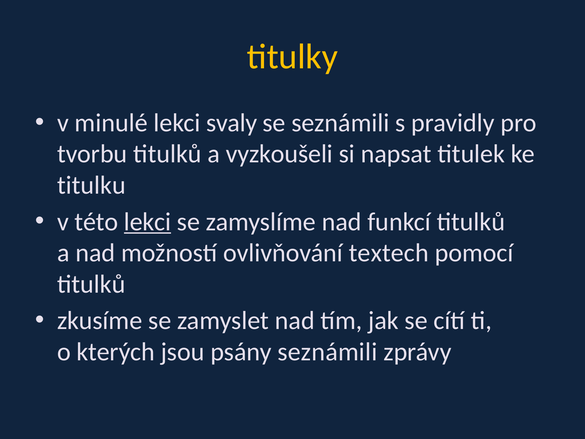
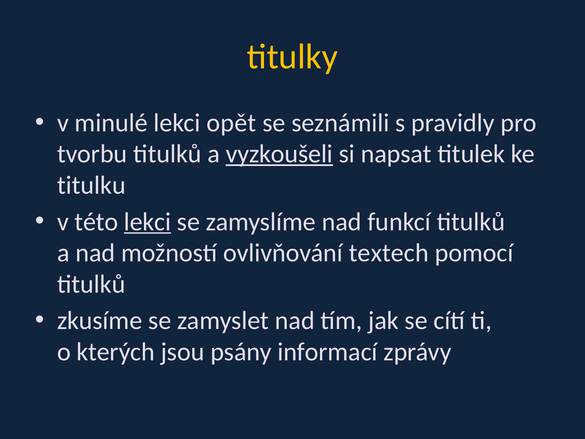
svaly: svaly -> opět (231, 123)
vyzkoušeli underline: none -> present (279, 154)
psány seznámili: seznámili -> informací (328, 352)
